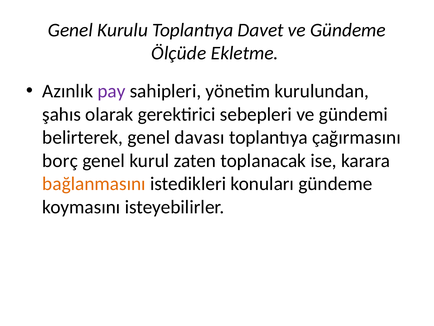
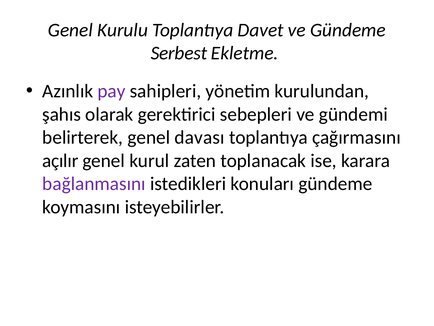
Ölçüde: Ölçüde -> Serbest (179, 53)
borç: borç -> açılır (60, 161)
bağlanmasını colour: orange -> purple (94, 184)
